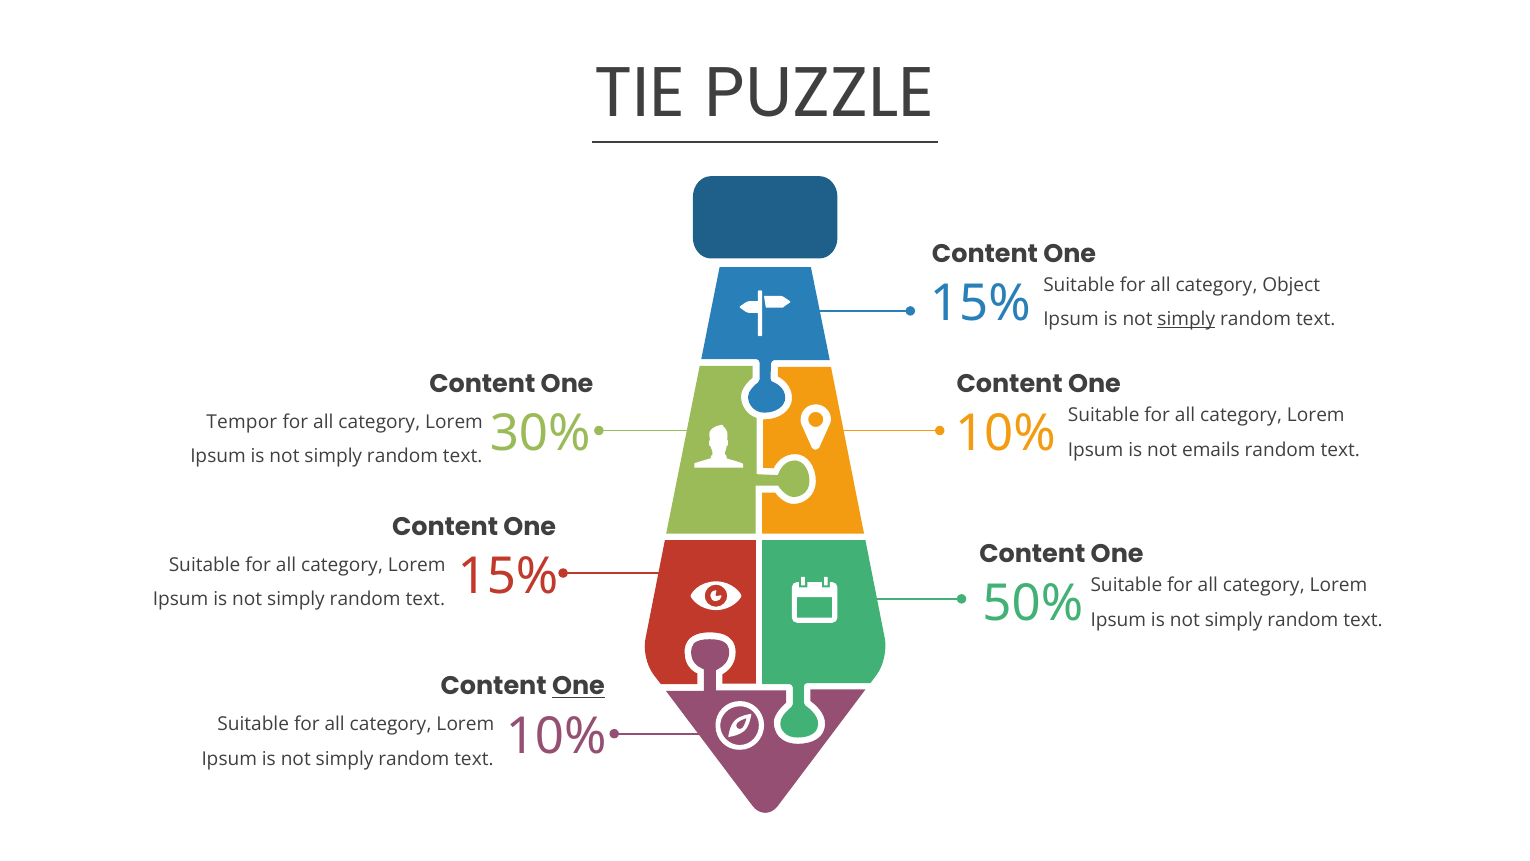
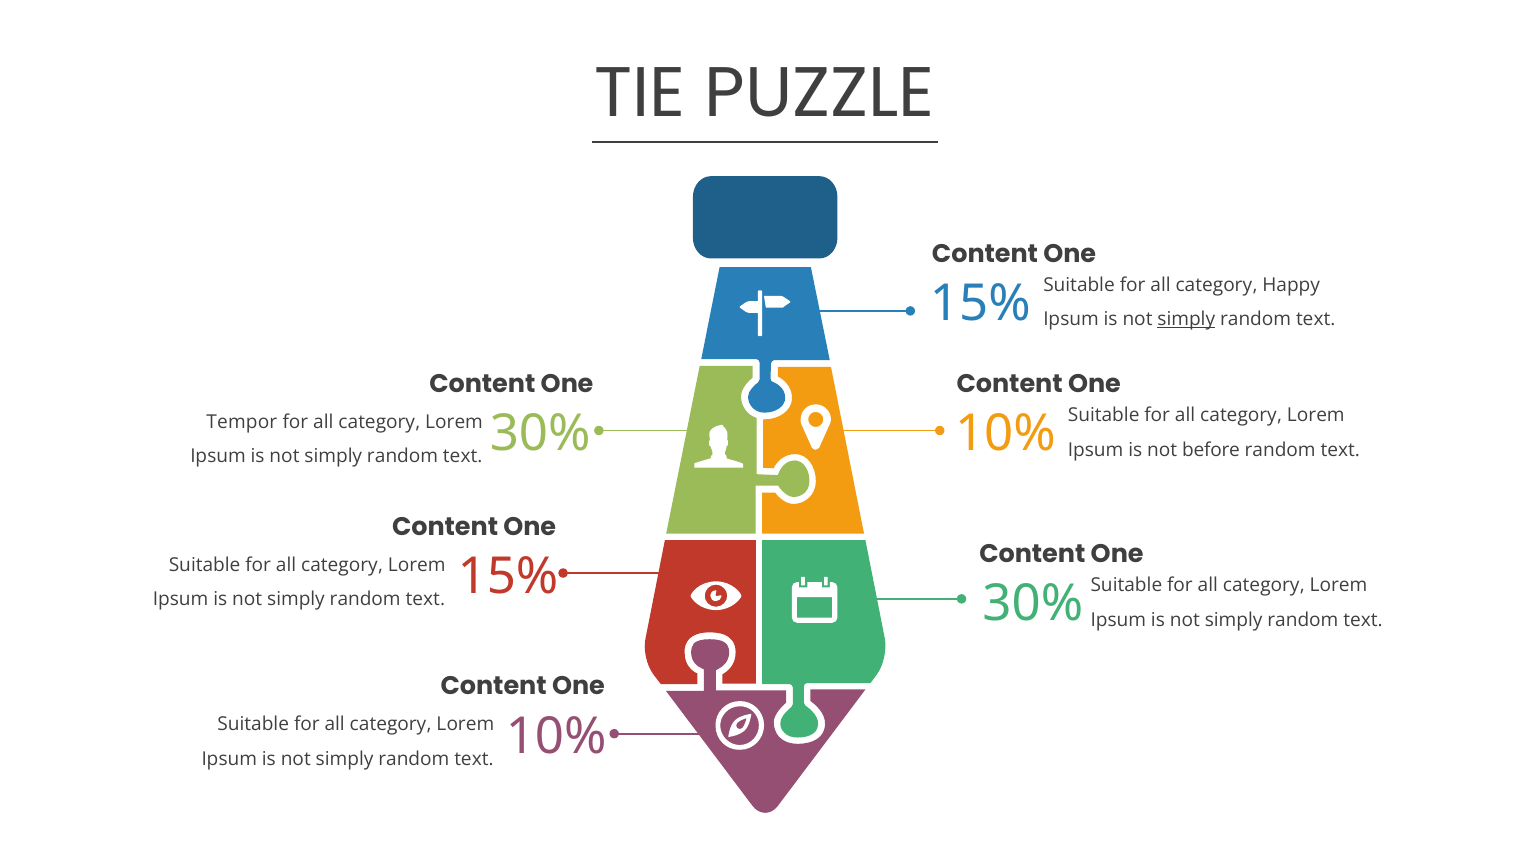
Object: Object -> Happy (1291, 285)
emails: emails -> before (1211, 450)
50%: 50% -> 30% (1033, 604)
One underline: present -> none (578, 686)
